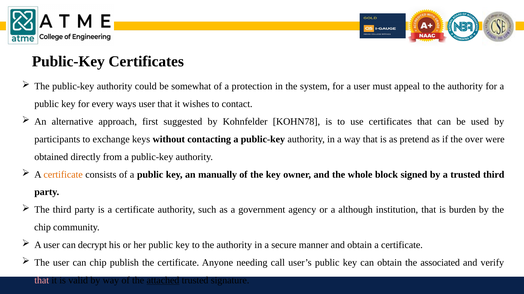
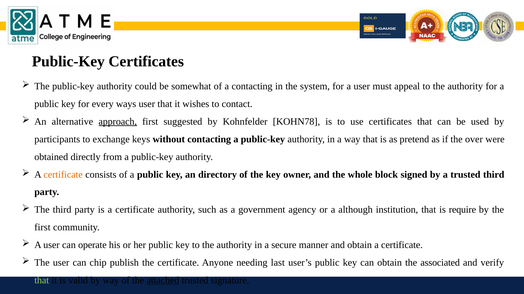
a protection: protection -> contacting (252, 86)
approach underline: none -> present (118, 122)
manually: manually -> directory (218, 175)
burden: burden -> require (462, 210)
chip: chip -> first (42, 228)
decrypt: decrypt -> operate (92, 246)
call: call -> last (278, 263)
that colour: pink -> light green (42, 281)
